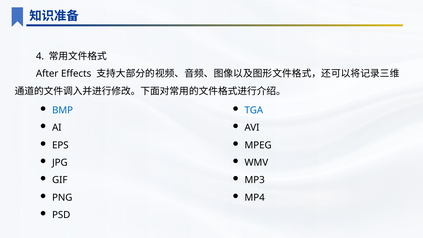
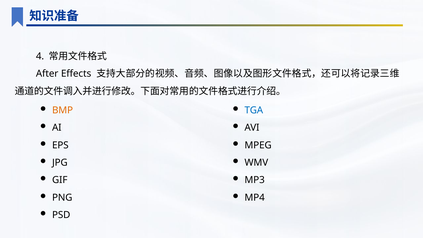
BMP colour: blue -> orange (63, 110)
